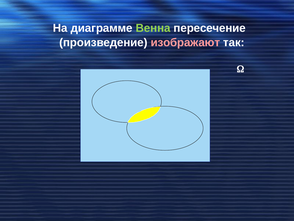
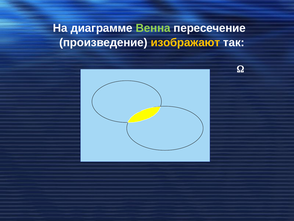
изображают colour: pink -> yellow (185, 42)
